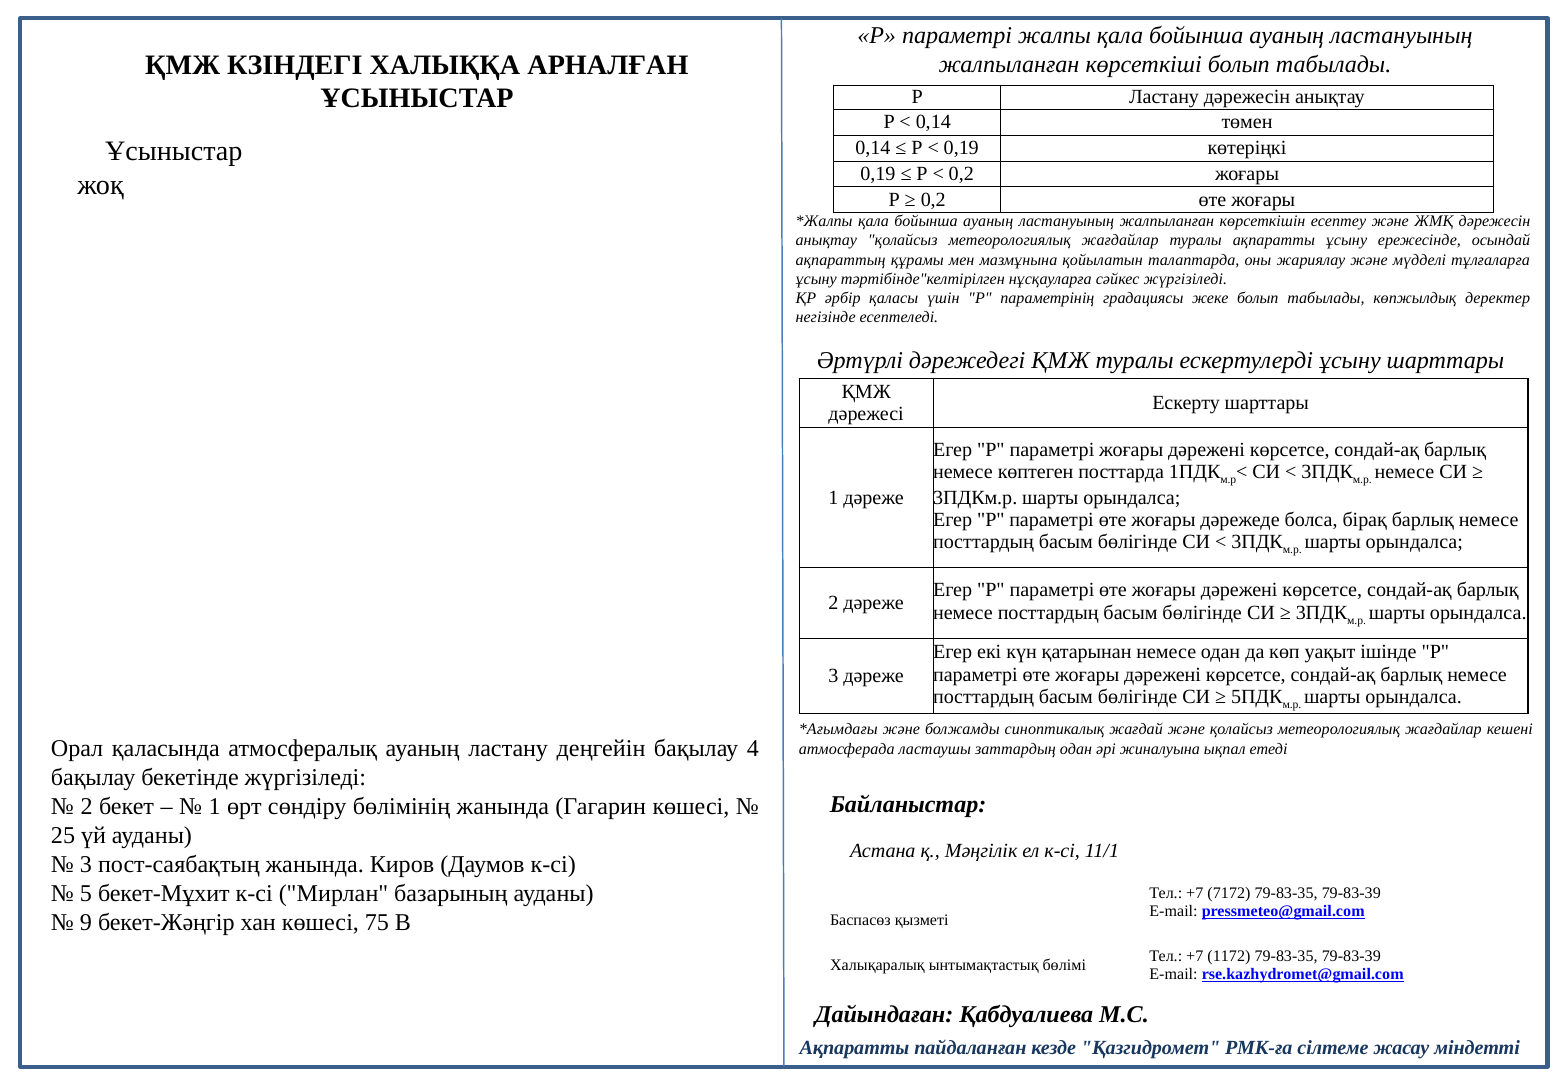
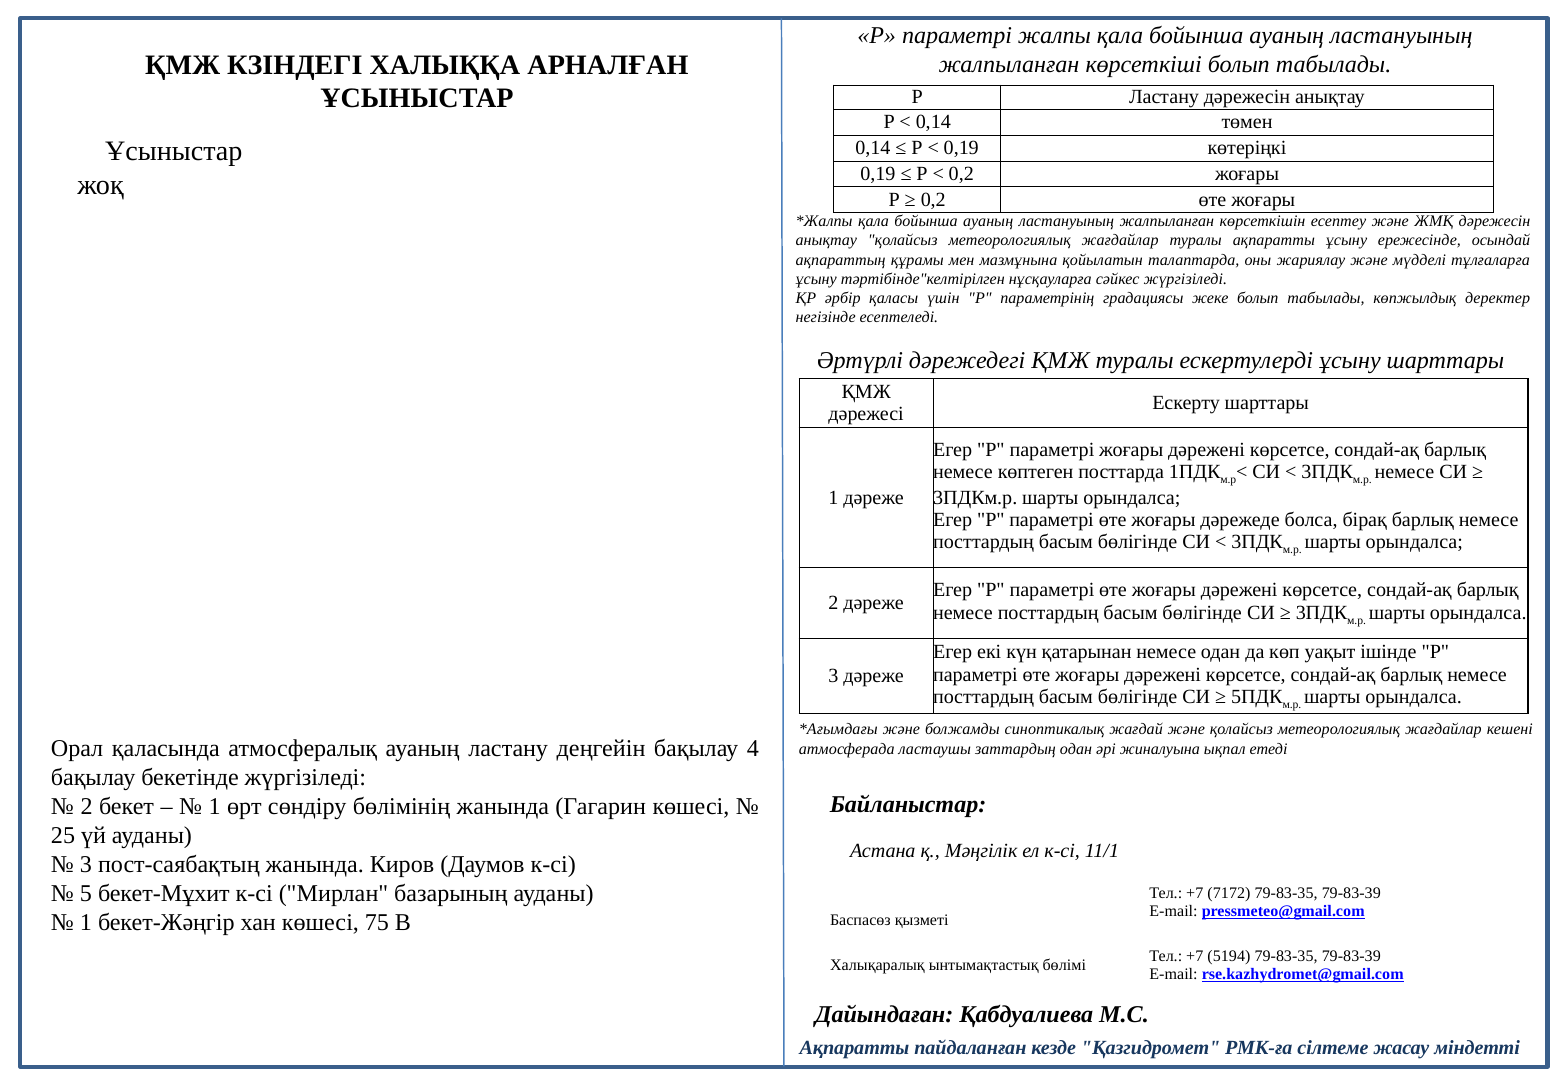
9: 9 -> 1 (86, 923)
1172: 1172 -> 5194 (1229, 957)
